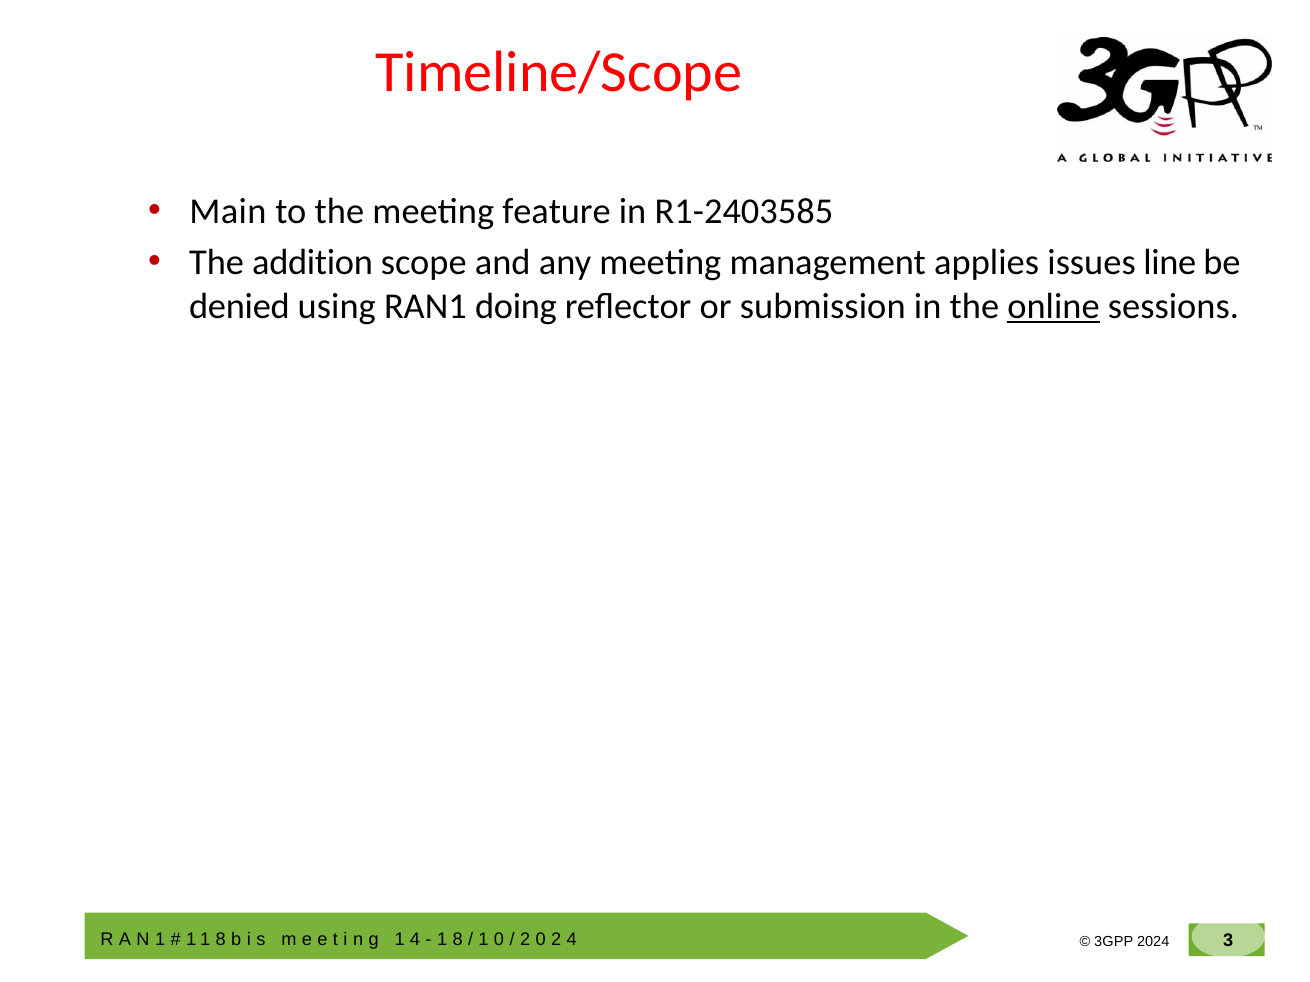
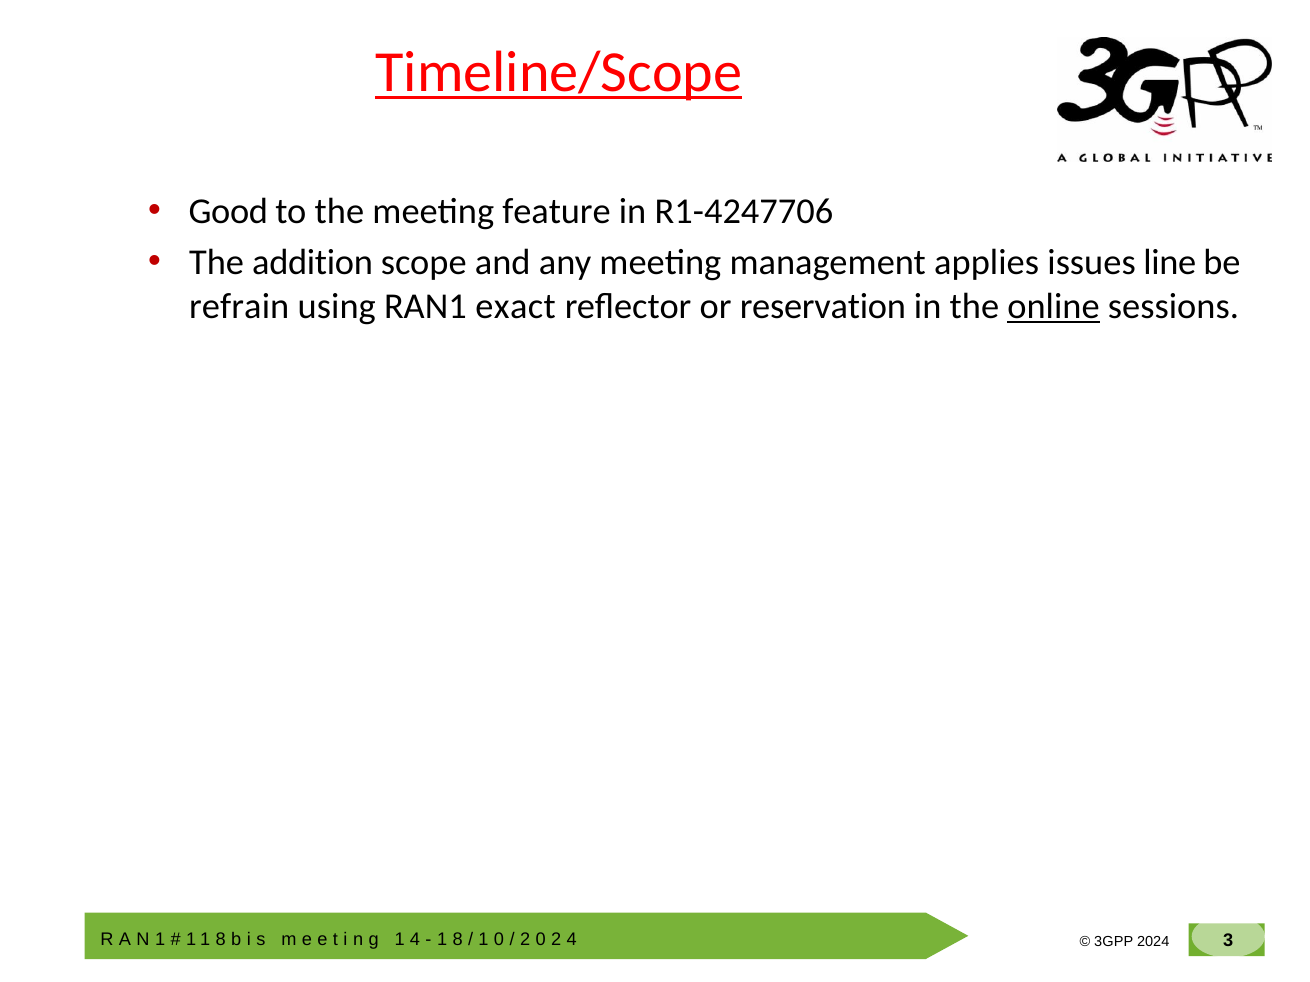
Timeline/Scope underline: none -> present (559, 72)
Main: Main -> Good (228, 212)
R1-2403585: R1-2403585 -> R1-4247706 (744, 212)
denied: denied -> refrain (239, 307)
doing: doing -> exact (516, 307)
submission: submission -> reservation (823, 307)
